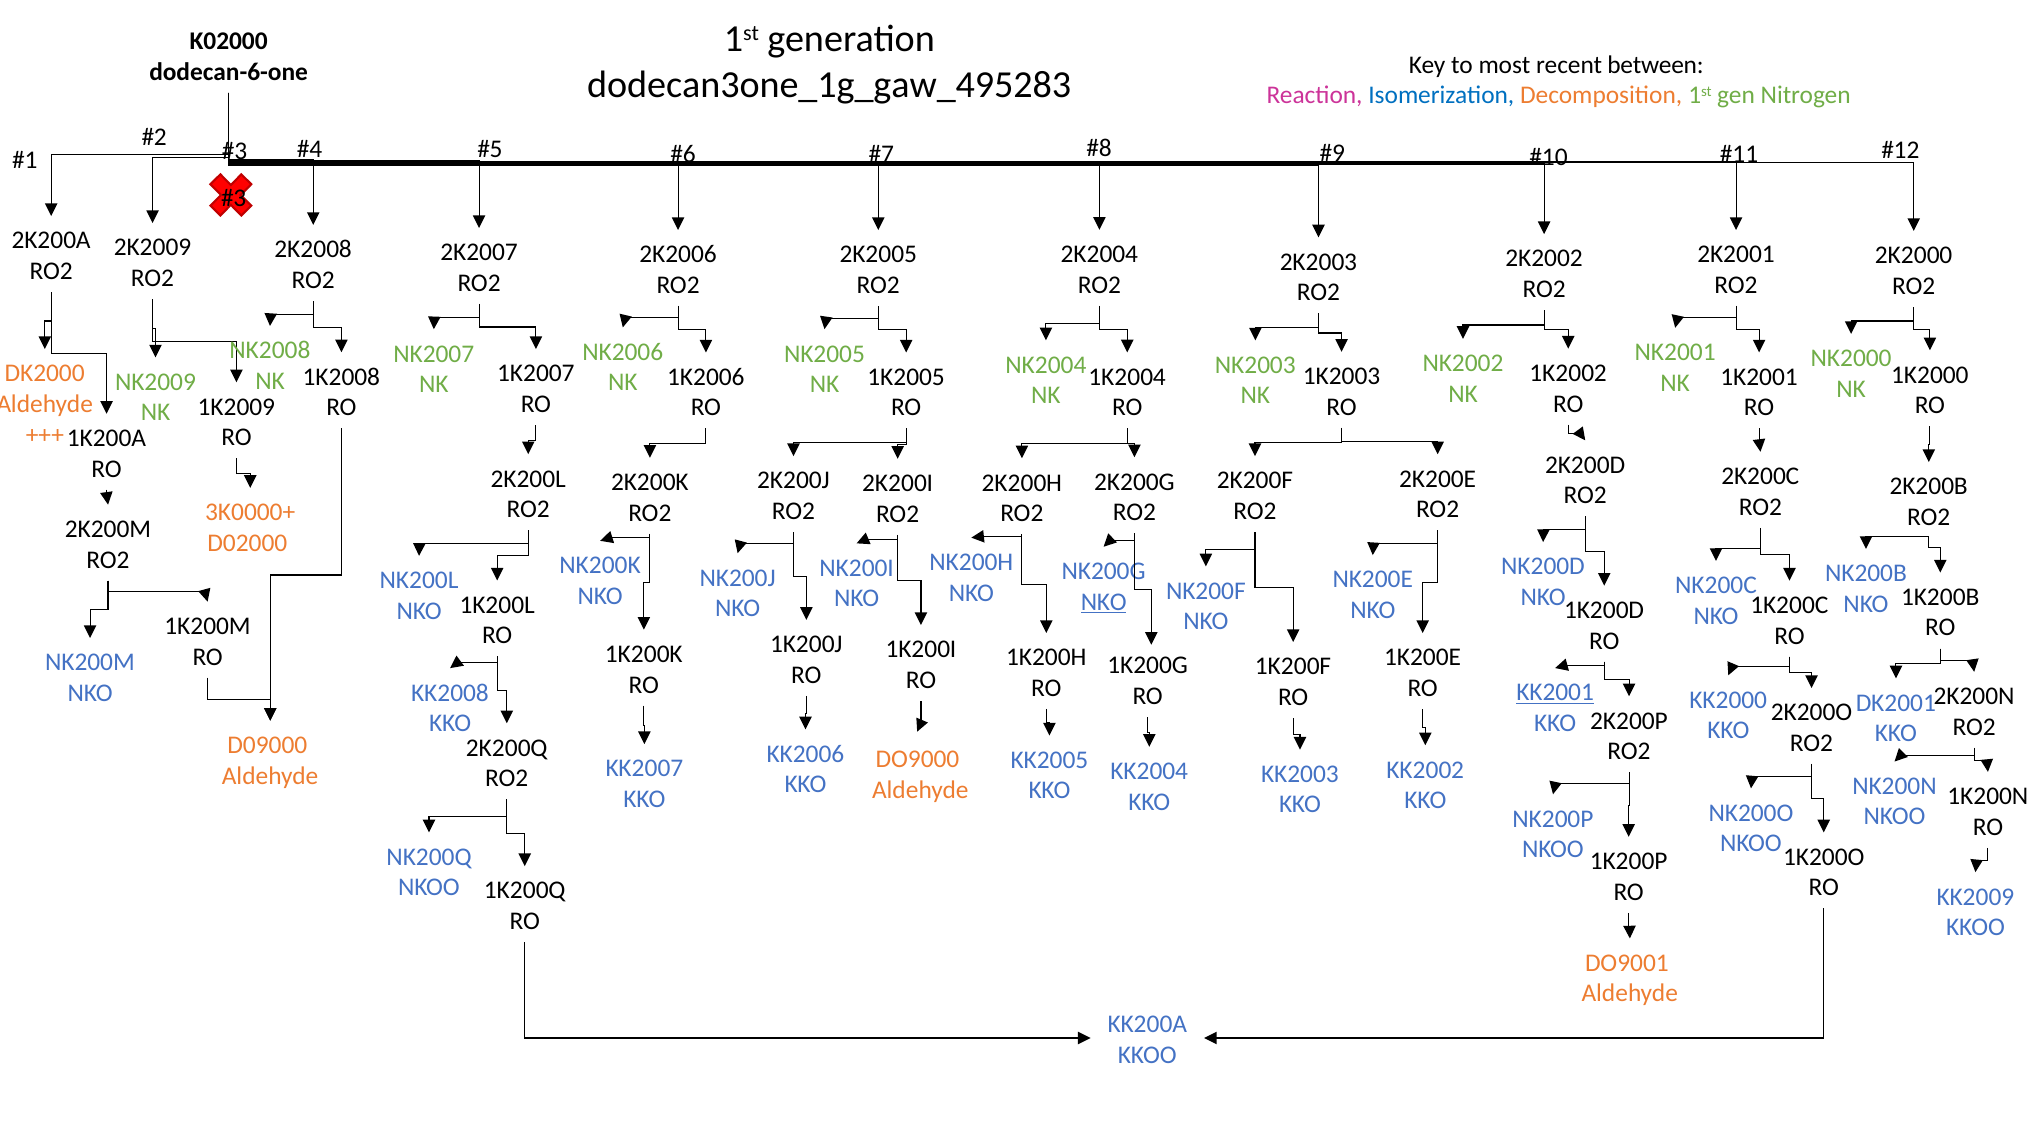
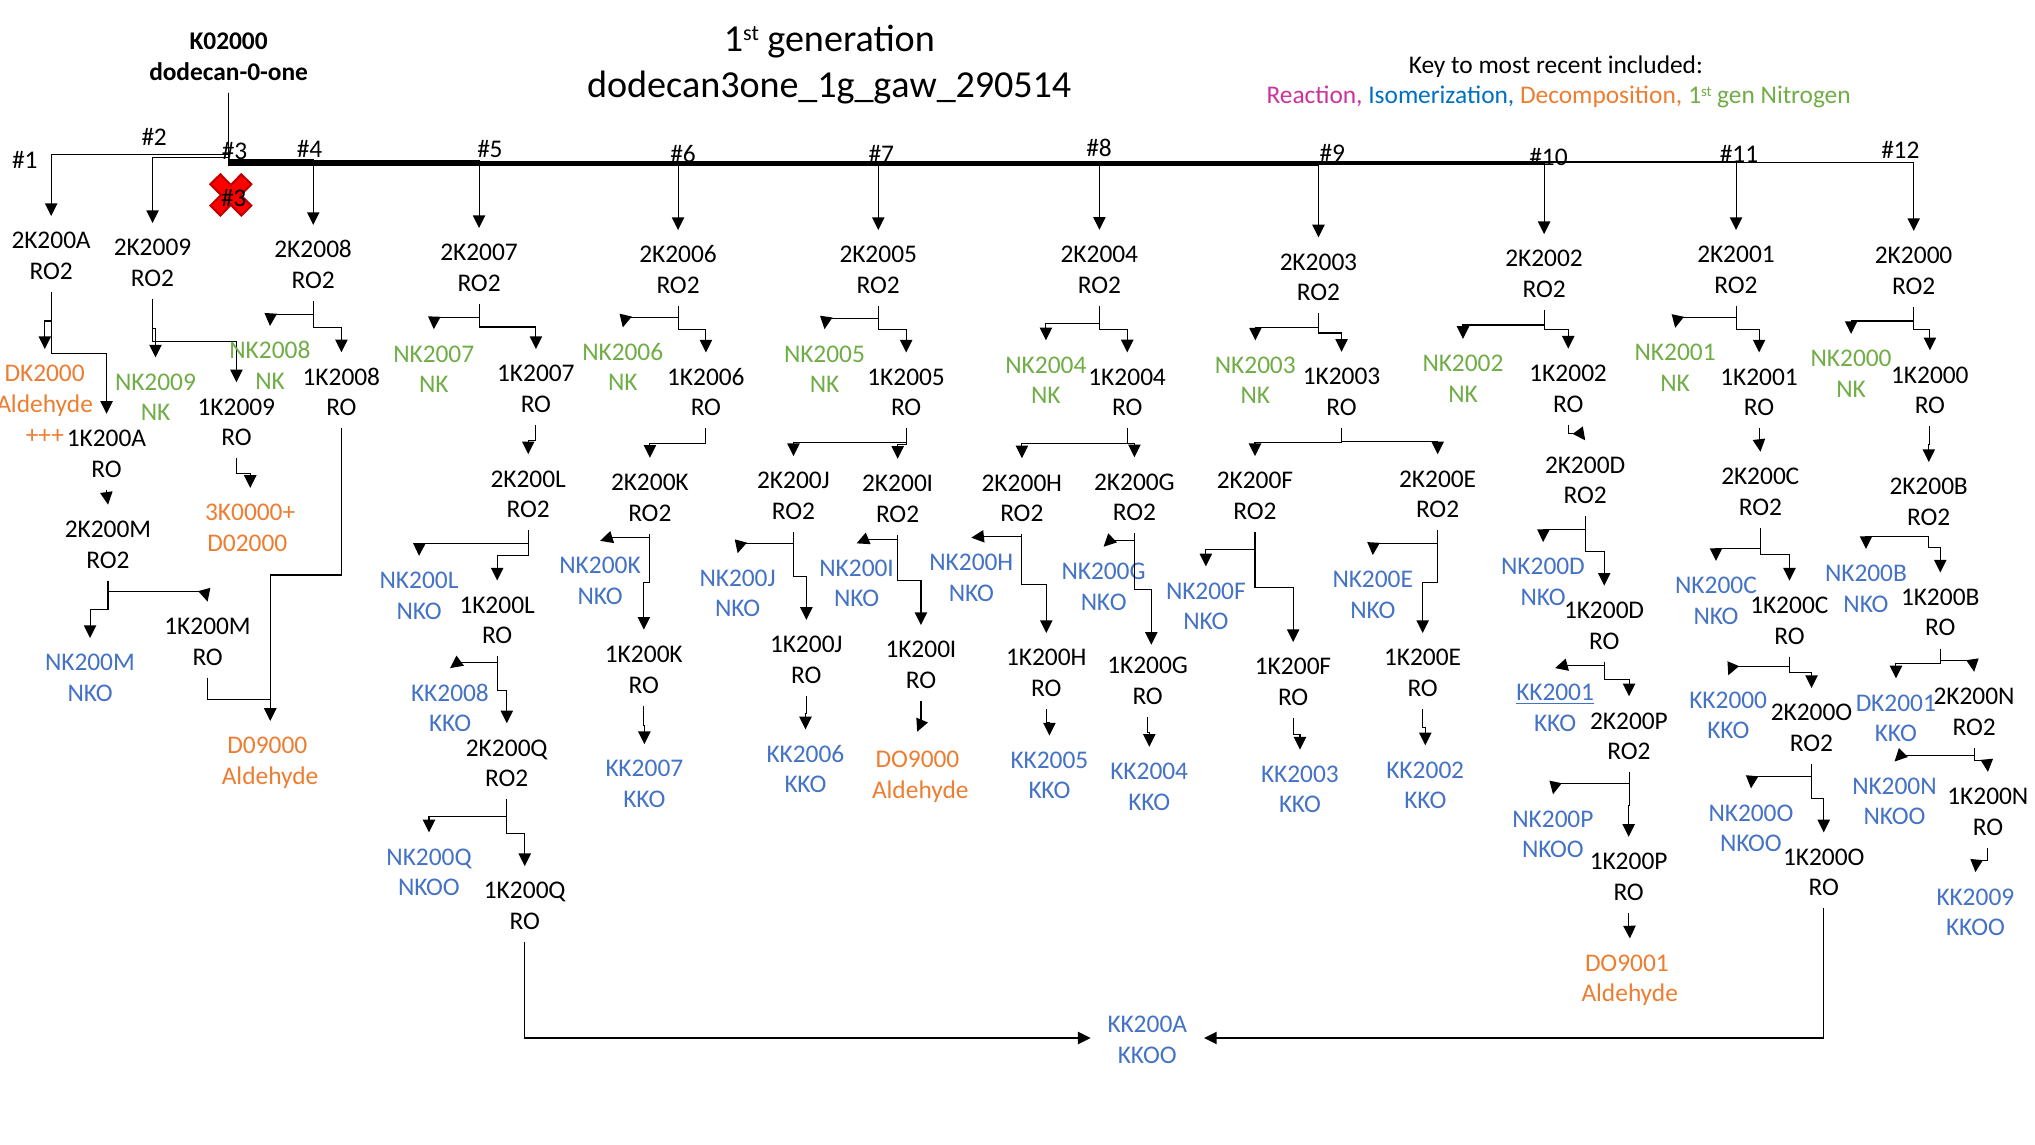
dodecan-6-one: dodecan-6-one -> dodecan-0-one (229, 72)
between: between -> included (1655, 65)
dodecan3one_1g_gaw_495283: dodecan3one_1g_gaw_495283 -> dodecan3one_1g_gaw_290514 (829, 85)
NKO underline: present -> none (1104, 602)
